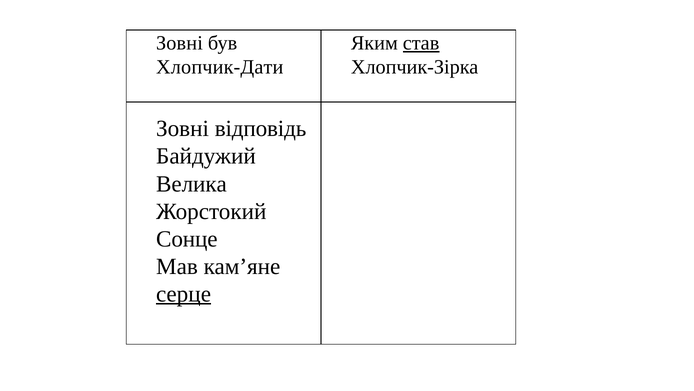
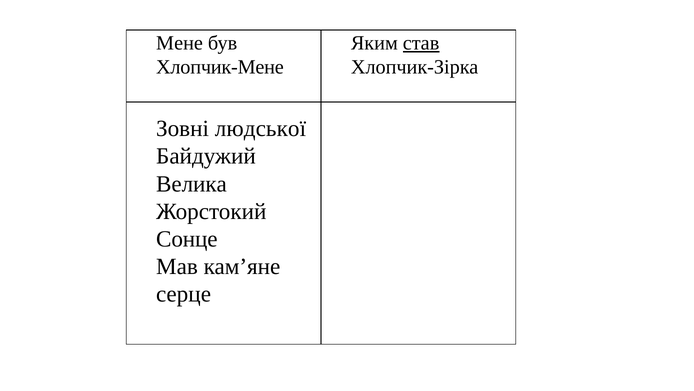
Зовні: Зовні -> Мене (180, 43)
Хлопчик-Дати: Хлопчик-Дати -> Хлопчик-Мене (220, 67)
відповідь: відповідь -> людської (260, 129)
серце underline: present -> none (184, 293)
